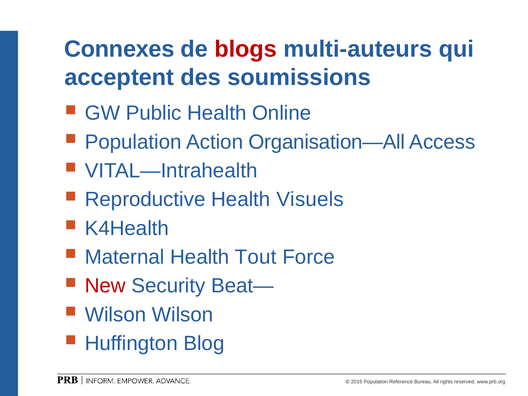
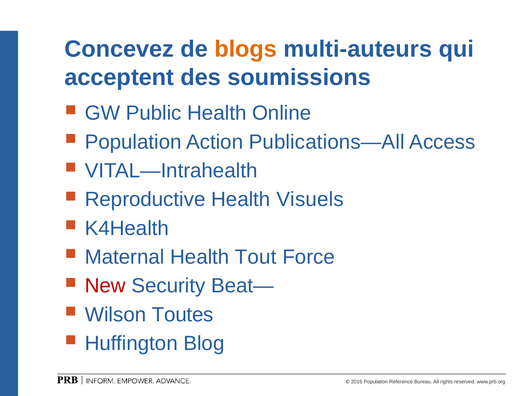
Connexes: Connexes -> Concevez (119, 49)
blogs colour: red -> orange (246, 49)
Organisation—All: Organisation—All -> Publications—All (327, 142)
Wilson Wilson: Wilson -> Toutes (183, 315)
